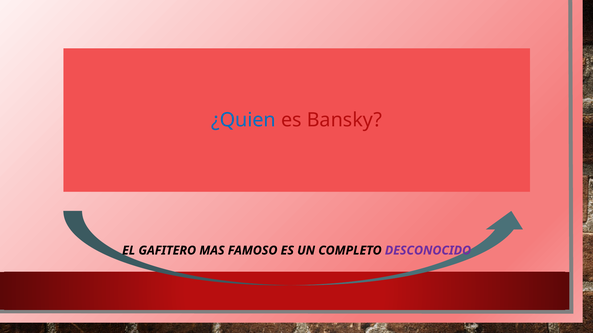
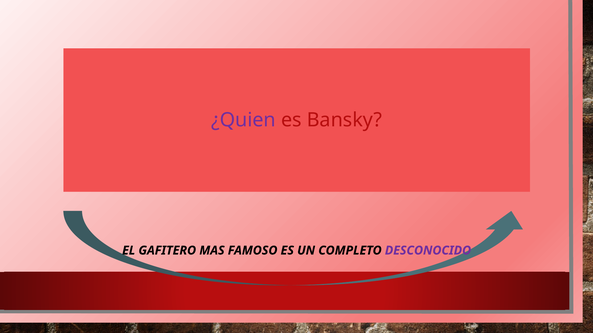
¿Quien colour: blue -> purple (244, 120)
